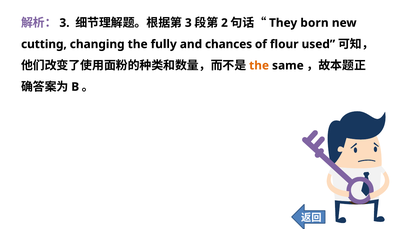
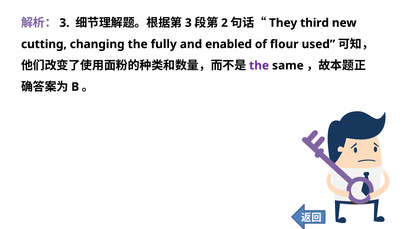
born: born -> third (315, 23)
chances: chances -> enabled (229, 44)
the colour: orange -> purple (259, 66)
